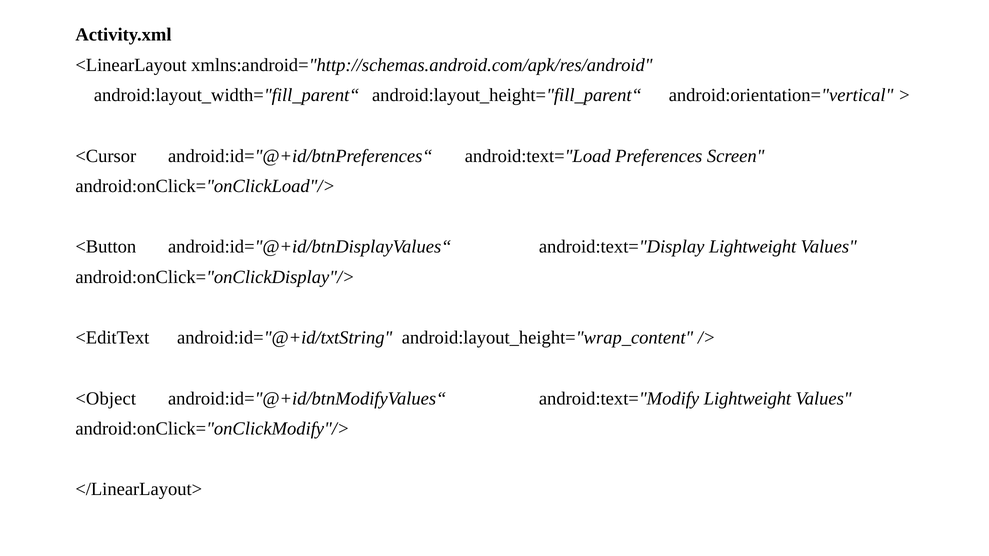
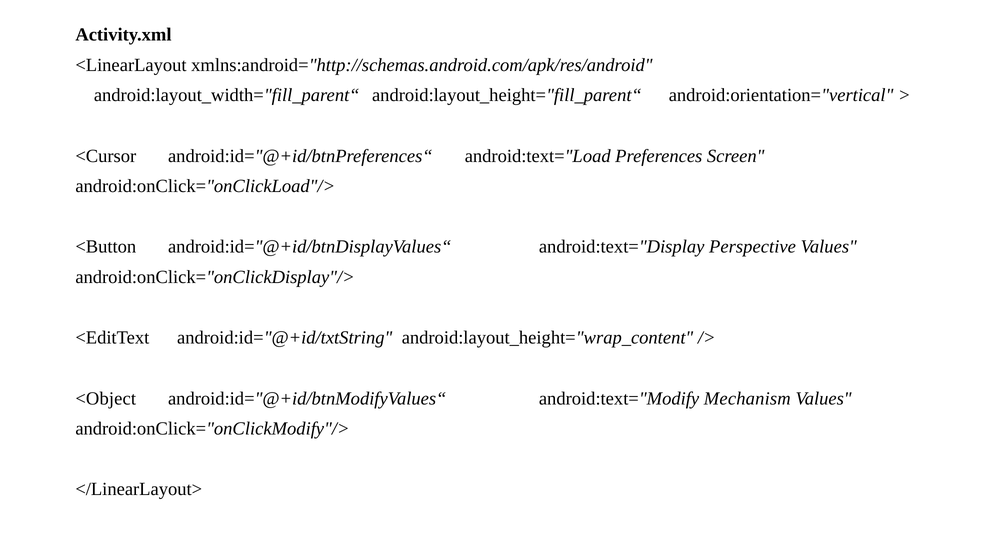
android:text="Display Lightweight: Lightweight -> Perspective (752, 247)
android:text="Modify Lightweight: Lightweight -> Mechanism (747, 399)
